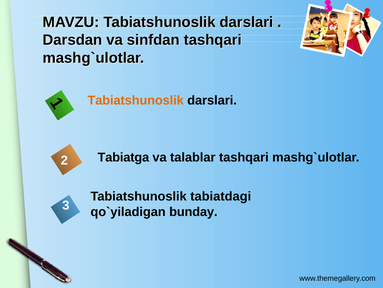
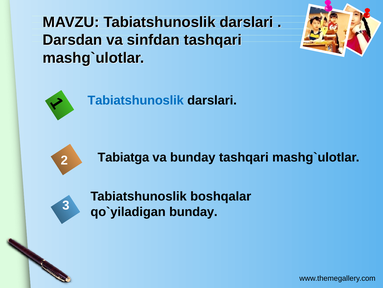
Tabiatshunoslik colour: orange -> blue (136, 100)
va talablar: talablar -> bunday (193, 157)
tabiatdagi: tabiatdagi -> boshqalar (221, 196)
